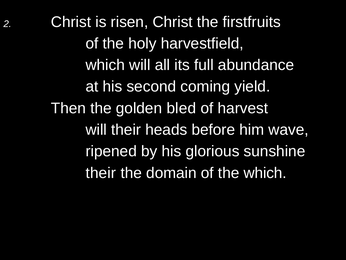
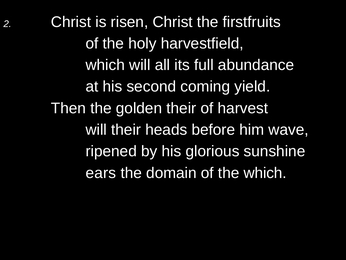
golden bled: bled -> their (181, 108)
their: their -> ears (101, 173)
